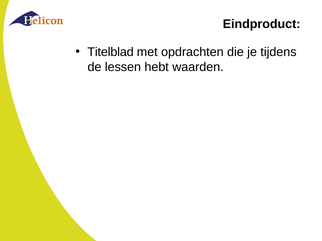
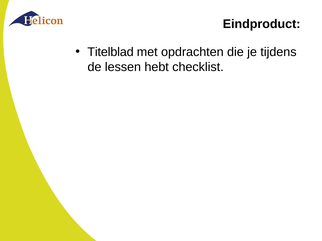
waarden: waarden -> checklist (198, 67)
